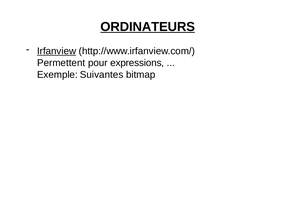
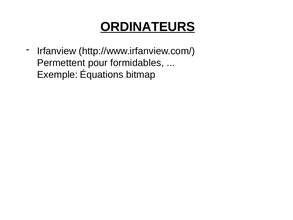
Irfanview underline: present -> none (57, 51)
expressions: expressions -> formidables (137, 63)
Suivantes: Suivantes -> Équations (102, 75)
